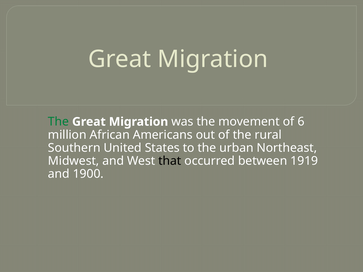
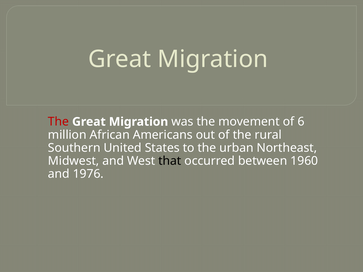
The colour: green -> red (58, 122)
1919: 1919 -> 1960 (304, 161)
1900: 1900 -> 1976 (88, 174)
